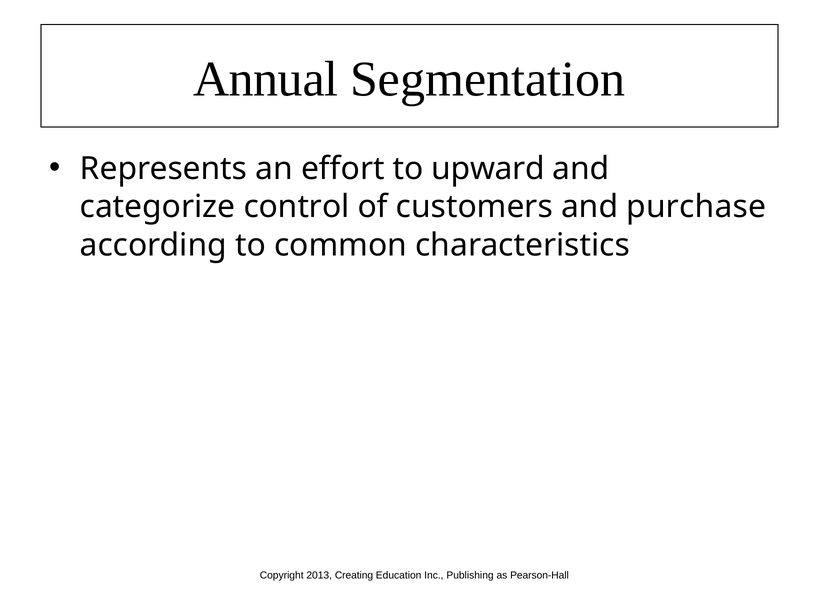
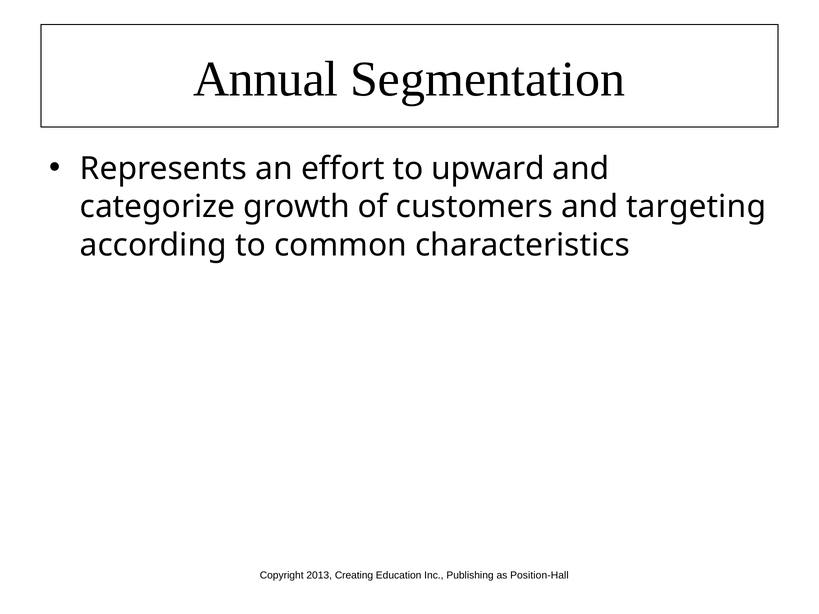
control: control -> growth (297, 207)
purchase: purchase -> targeting (696, 207)
Pearson-Hall: Pearson-Hall -> Position-Hall (539, 575)
